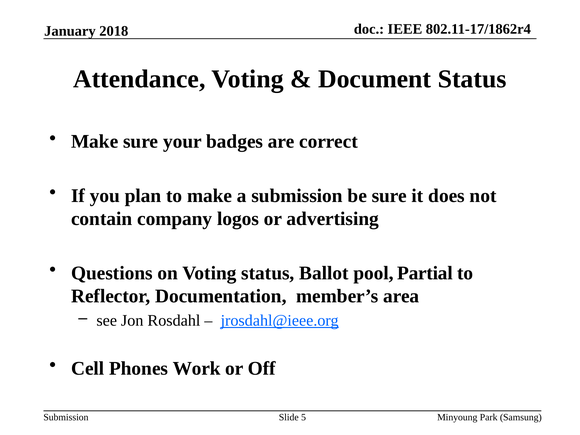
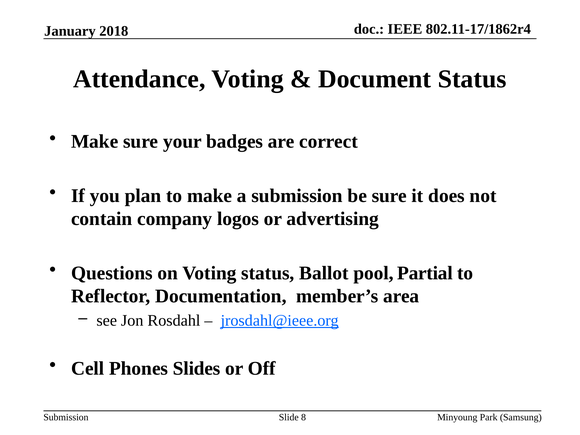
Work: Work -> Slides (197, 368)
5: 5 -> 8 (304, 417)
